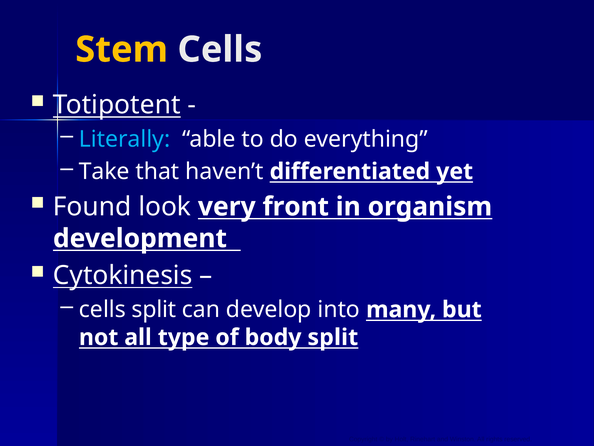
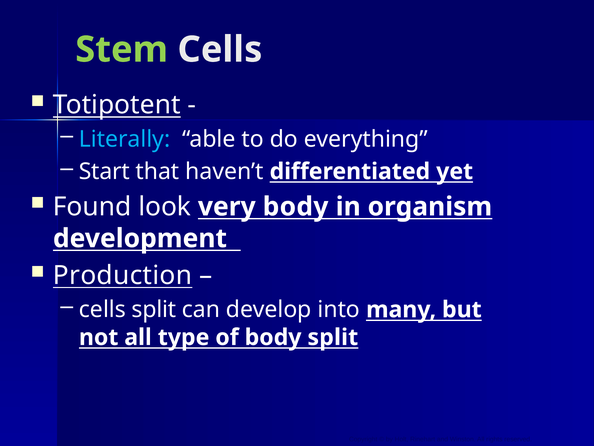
Stem colour: yellow -> light green (122, 50)
Take: Take -> Start (104, 171)
very front: front -> body (296, 207)
Cytokinesis: Cytokinesis -> Production (123, 275)
